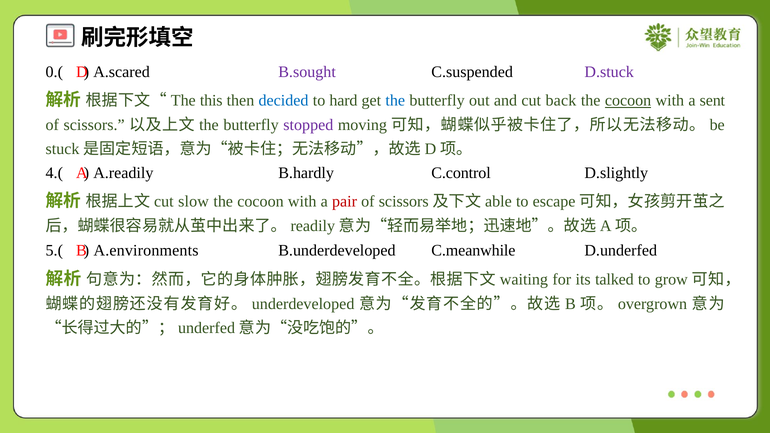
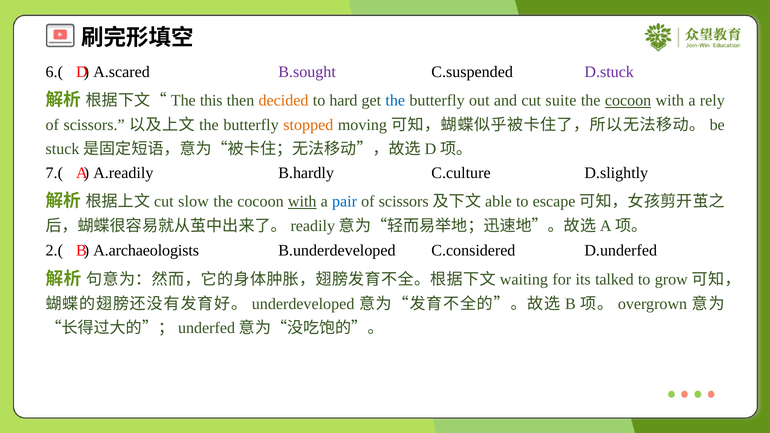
0.(: 0.( -> 6.( (54, 72)
decided colour: blue -> orange (284, 101)
back: back -> suite (561, 101)
sent: sent -> rely (712, 101)
stopped colour: purple -> orange (308, 125)
4.(: 4.( -> 7.( (54, 173)
C.control: C.control -> C.culture (461, 173)
with underline: none -> present (302, 202)
pair colour: red -> blue (345, 202)
5.(: 5.( -> 2.( (54, 251)
A.environments: A.environments -> A.archaeologists (146, 251)
C.meanwhile: C.meanwhile -> C.considered (473, 251)
